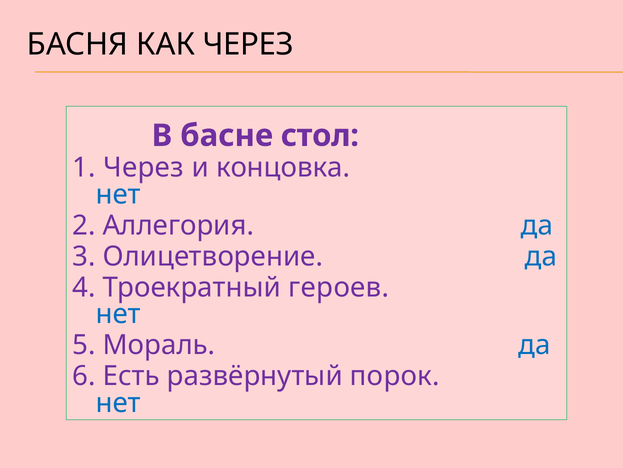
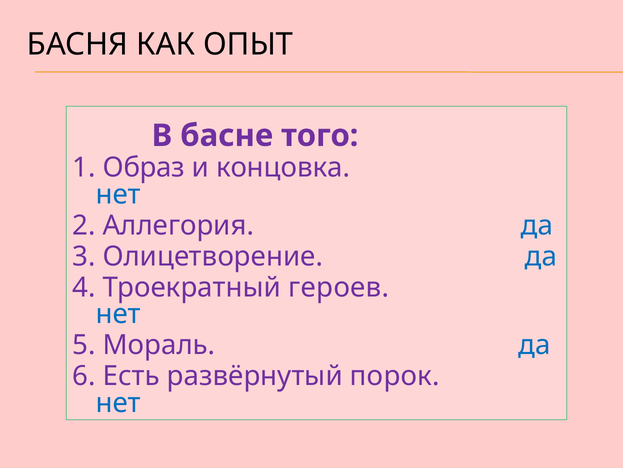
КАК ЧЕРЕЗ: ЧЕРЕЗ -> ОПЫТ (248, 44)
стол: стол -> того (320, 135)
1 Через: Через -> Образ (144, 168)
